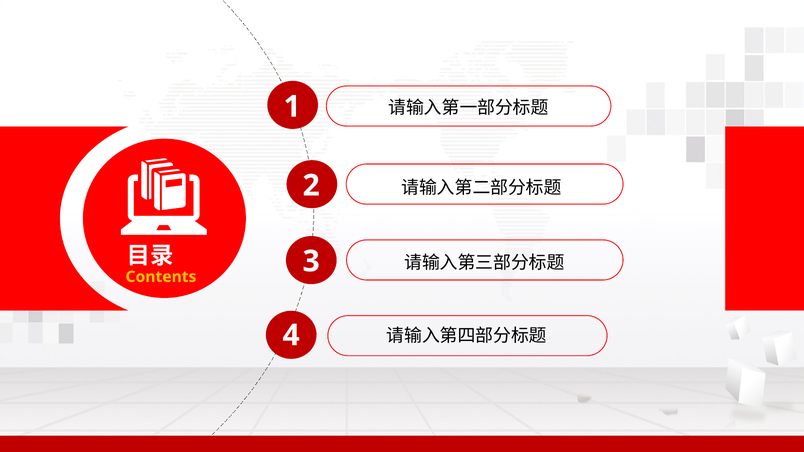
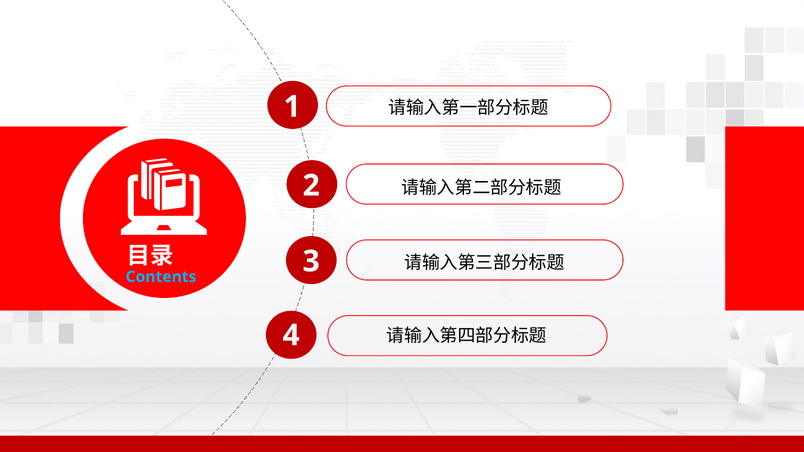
Contents colour: yellow -> light blue (161, 277)
